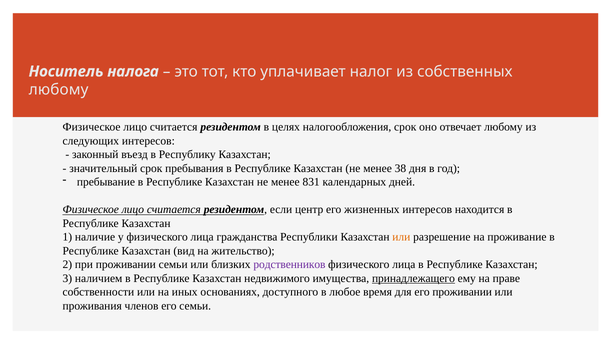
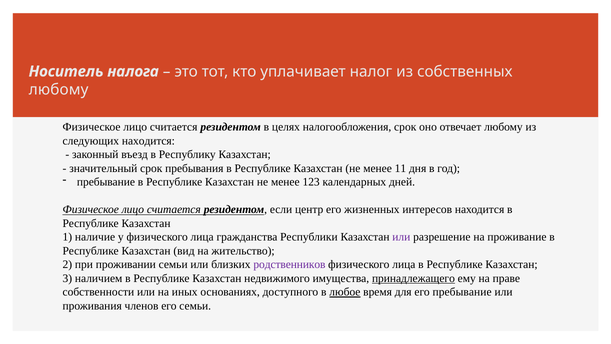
следующих интересов: интересов -> находится (148, 141)
38: 38 -> 11 (400, 168)
831: 831 -> 123 (311, 182)
или colour: orange -> purple (401, 237)
любое underline: none -> present (345, 292)
его проживании: проживании -> пребывание (462, 292)
